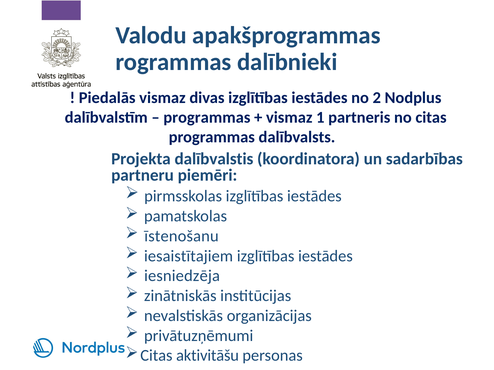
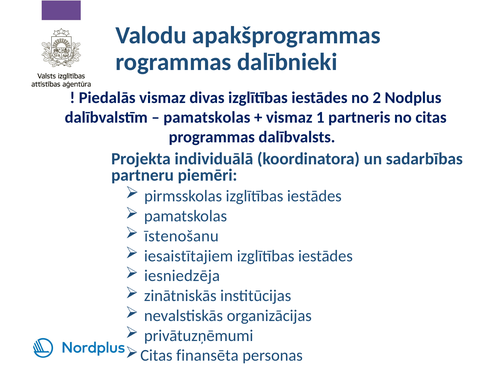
programmas: programmas -> pamatskolas (207, 118)
dalībvalstis: dalībvalstis -> individuālā (214, 159)
aktivitāšu: aktivitāšu -> finansēta (207, 356)
